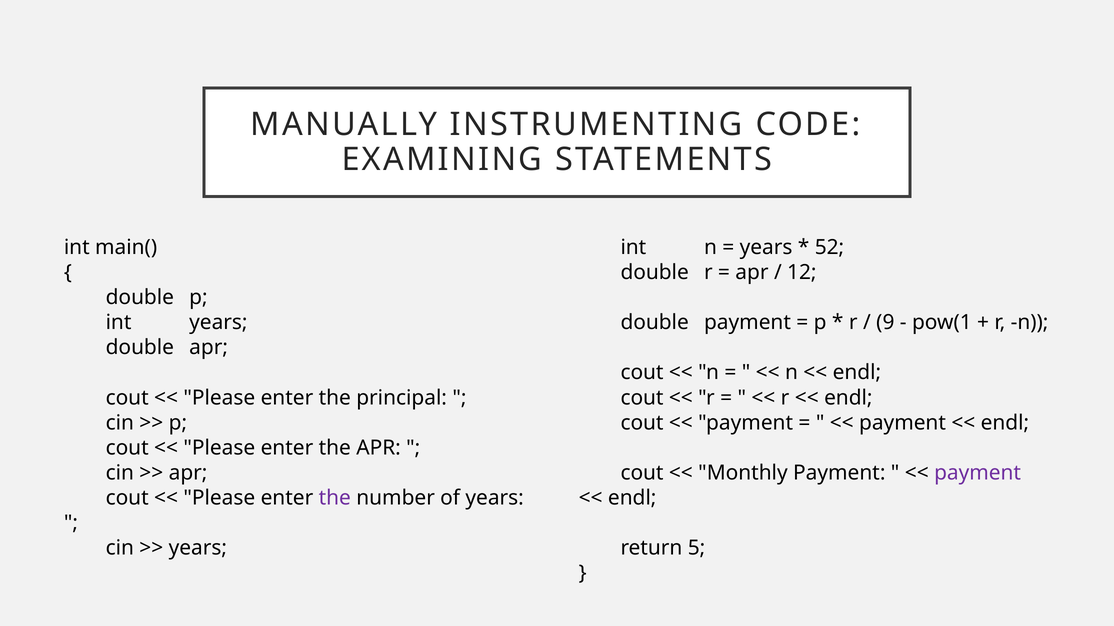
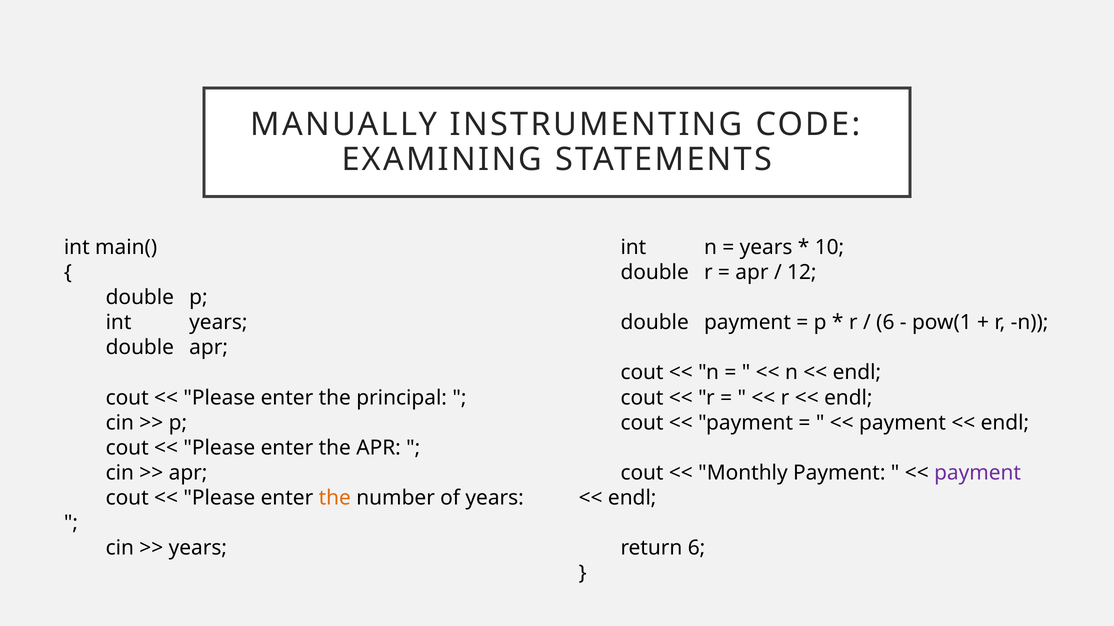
52: 52 -> 10 (830, 248)
9: 9 -> 6 (885, 323)
the colour: purple -> orange (335, 498)
return 5: 5 -> 6 (697, 548)
